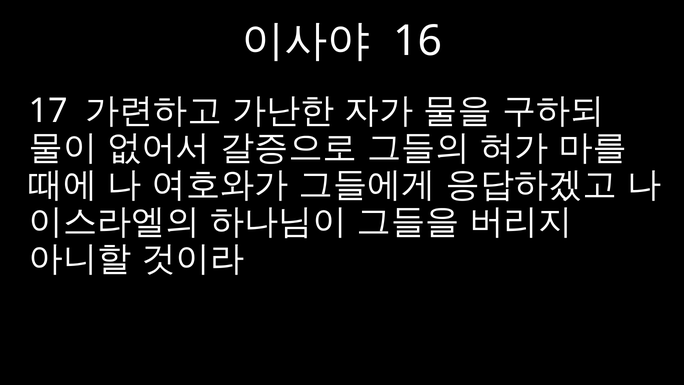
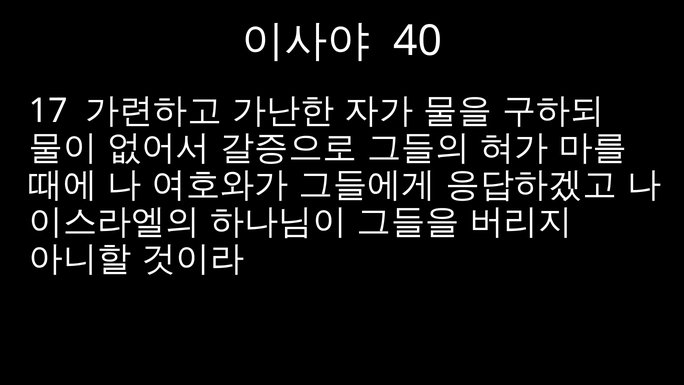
16: 16 -> 40 (418, 41)
